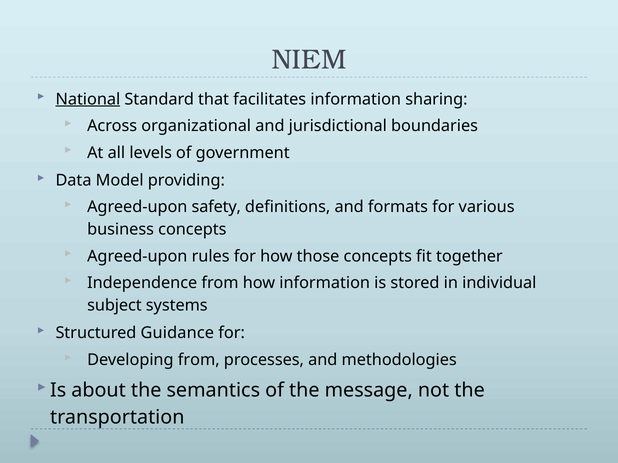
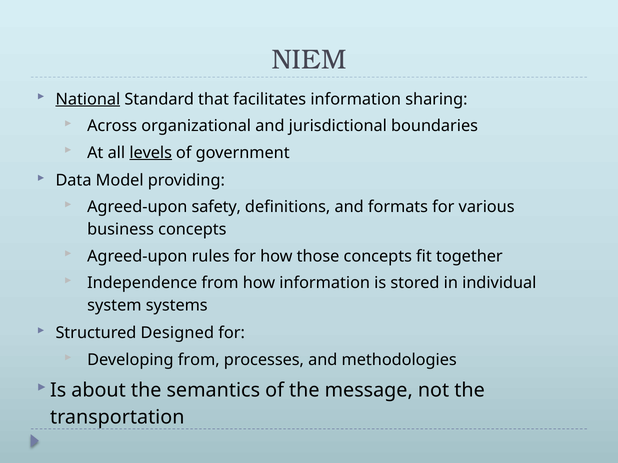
levels underline: none -> present (151, 153)
subject: subject -> system (114, 306)
Guidance: Guidance -> Designed (177, 333)
